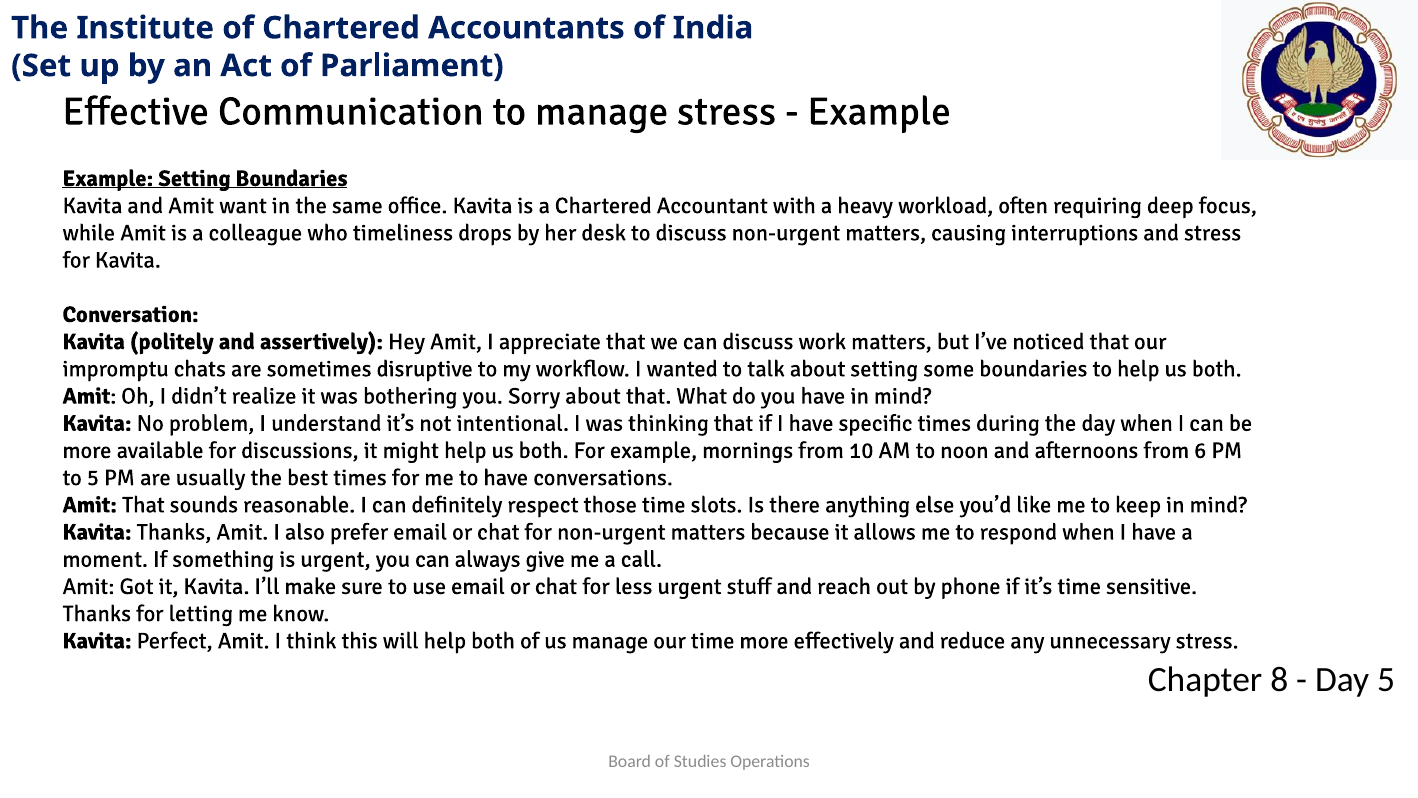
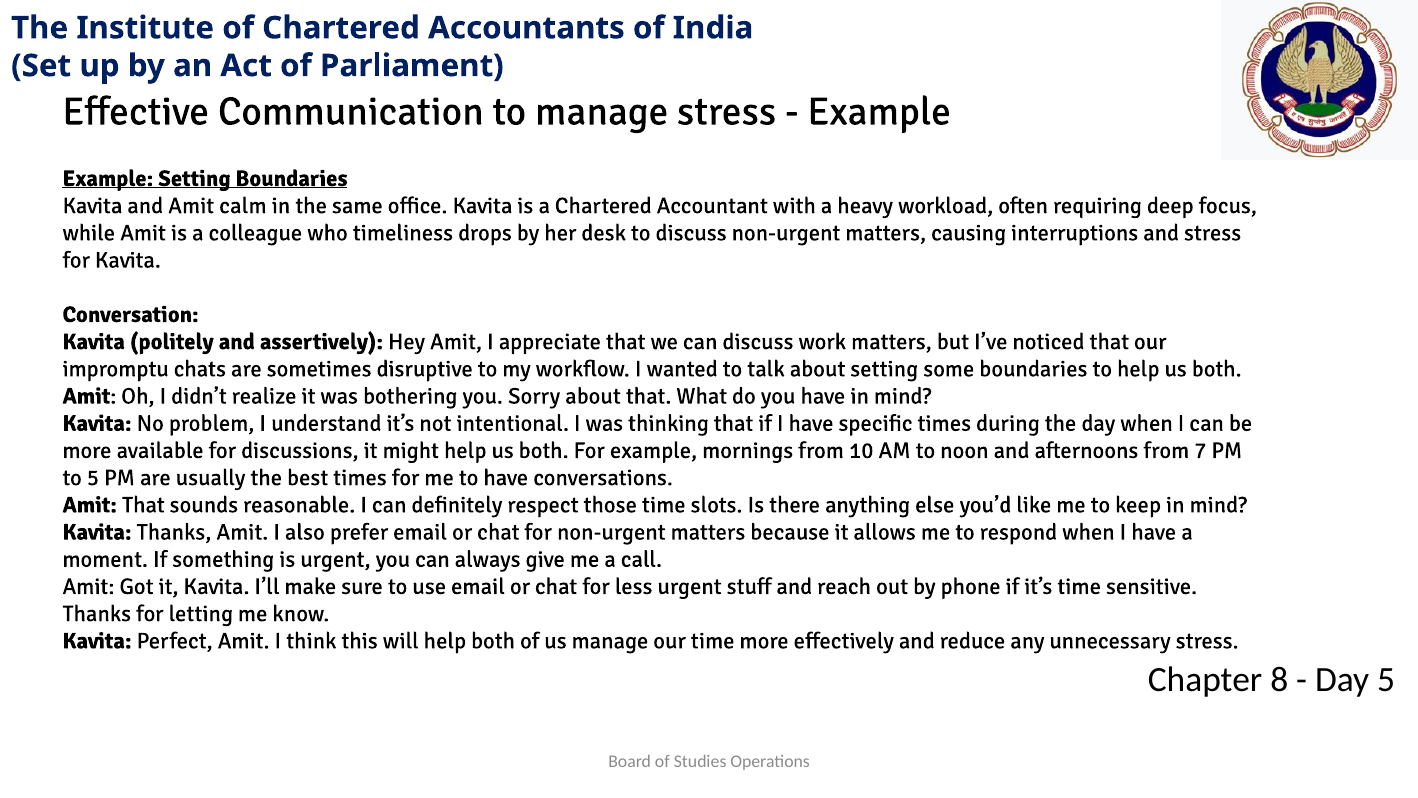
want: want -> calm (243, 206)
6: 6 -> 7 (1200, 450)
